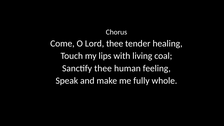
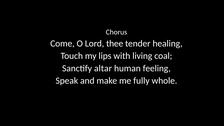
Sanctify thee: thee -> altar (103, 68)
